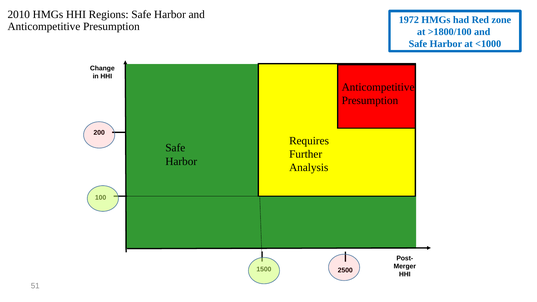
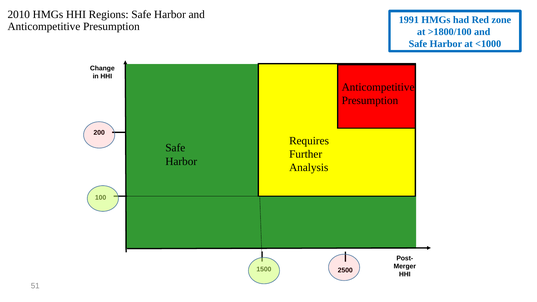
1972: 1972 -> 1991 (409, 20)
